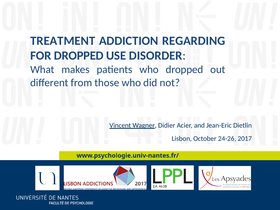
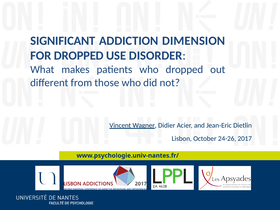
TREATMENT: TREATMENT -> SIGNIFICANT (63, 41)
REGARDING: REGARDING -> DIMENSION (194, 41)
